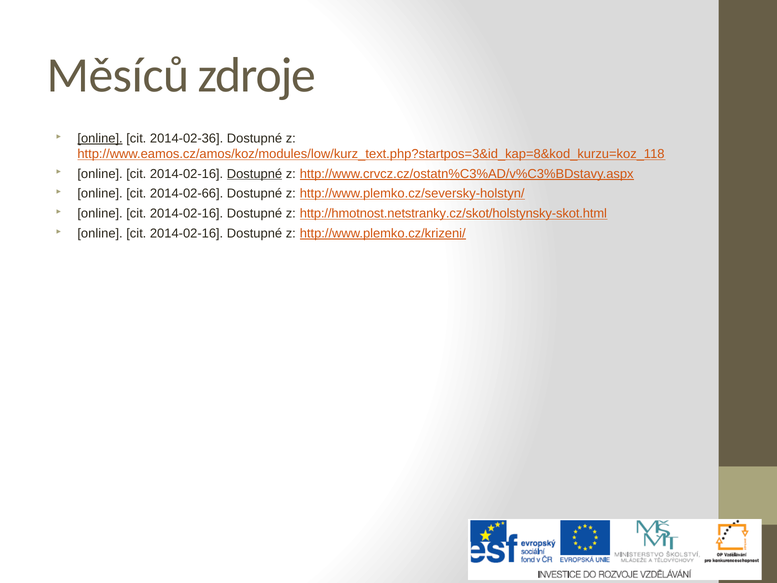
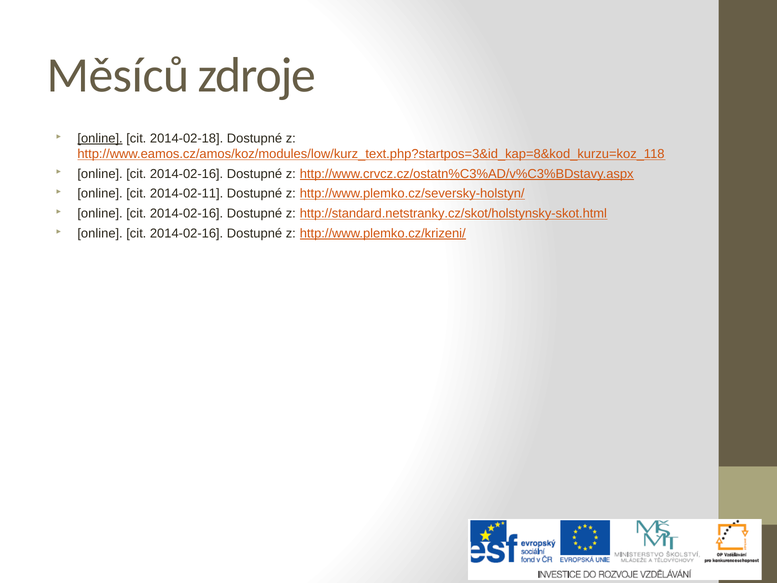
2014-02-36: 2014-02-36 -> 2014-02-18 (187, 138)
Dostupné underline: present -> none (254, 174)
2014-02-66: 2014-02-66 -> 2014-02-11 (187, 194)
http://hmotnost.netstranky.cz/skot/holstynsky-skot.html: http://hmotnost.netstranky.cz/skot/holstynsky-skot.html -> http://standard.netstranky.cz/skot/holstynsky-skot.html (453, 213)
